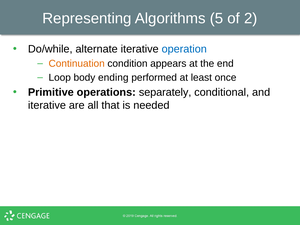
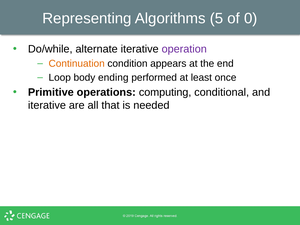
2: 2 -> 0 (251, 18)
operation colour: blue -> purple (184, 49)
separately: separately -> computing (165, 92)
